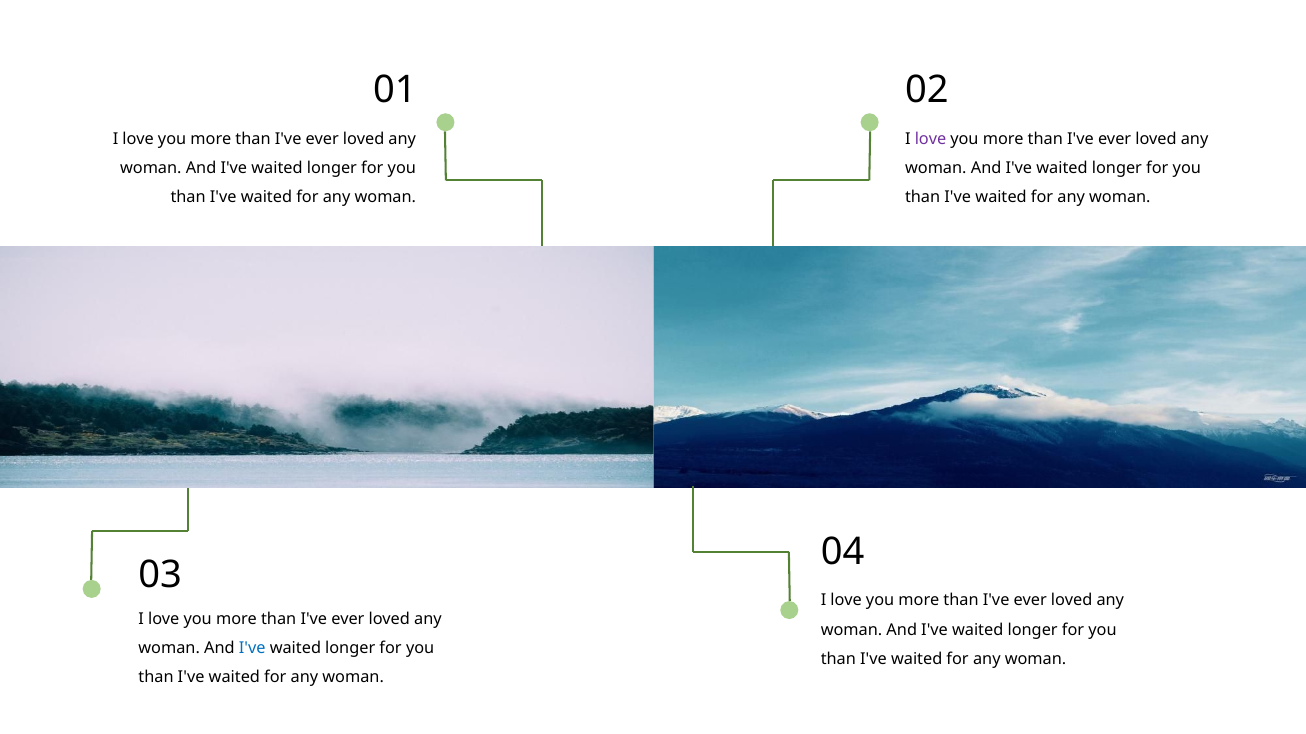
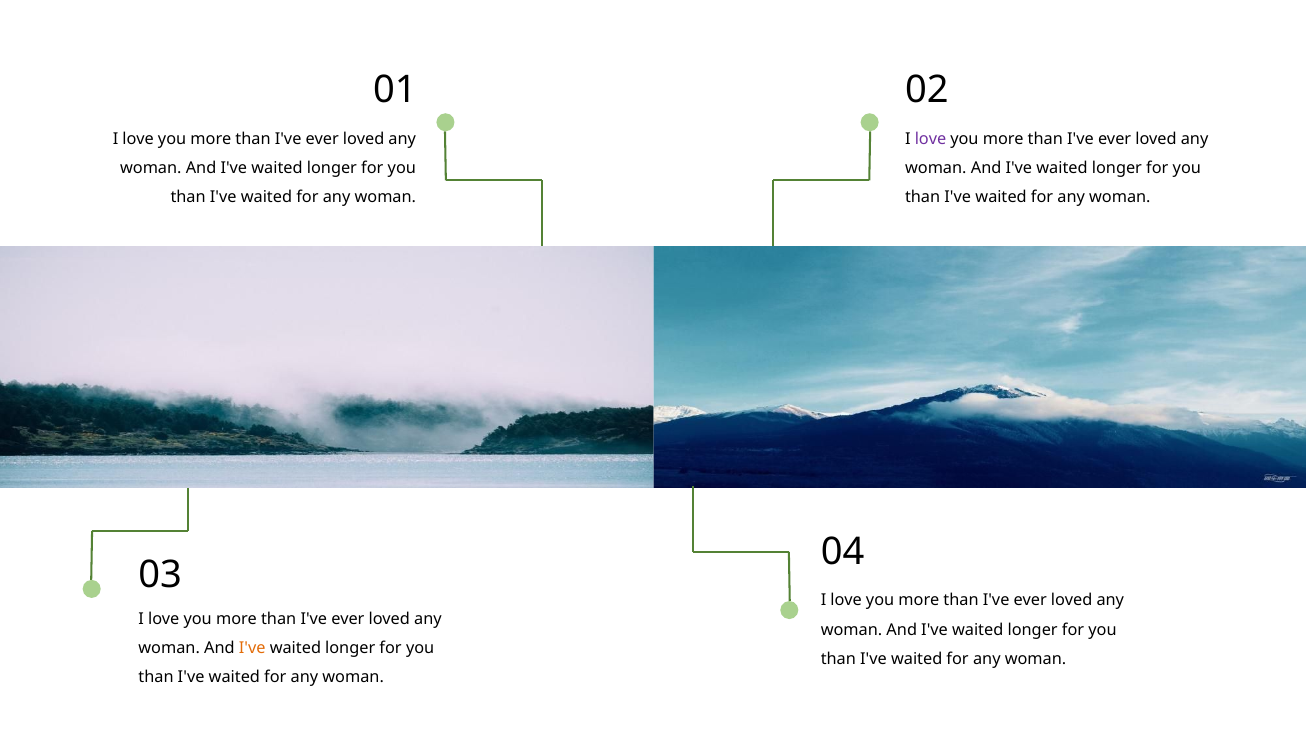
I've colour: blue -> orange (252, 649)
